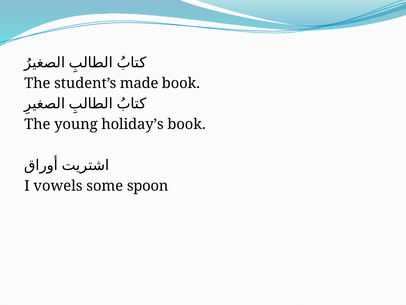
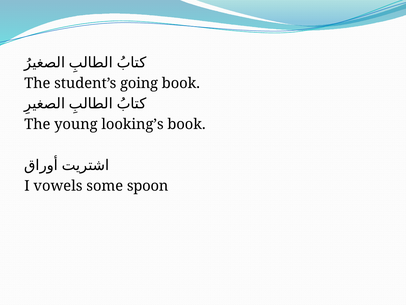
made: made -> going (139, 83)
holiday’s: holiday’s -> looking’s (133, 124)
